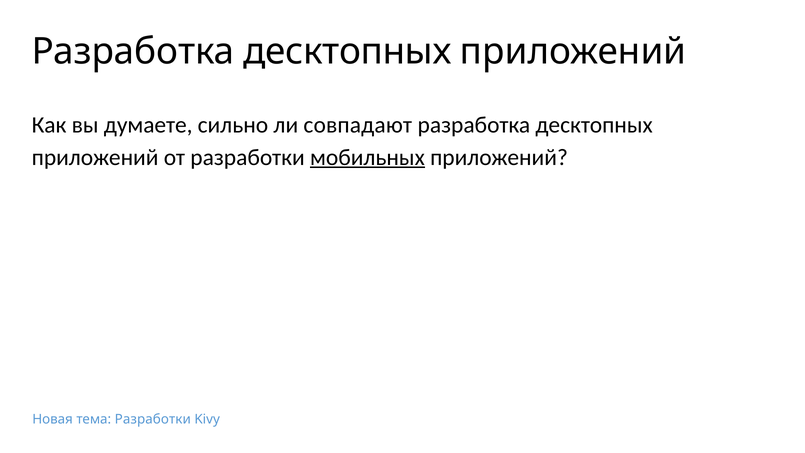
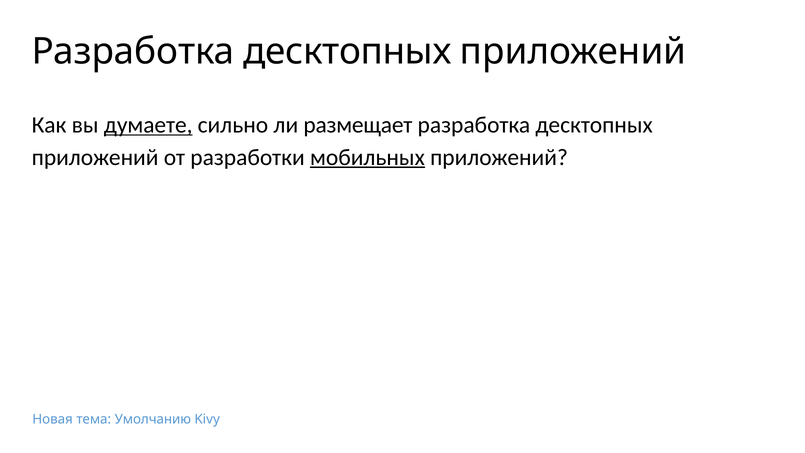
думаете underline: none -> present (148, 125)
совпадают: совпадают -> размещает (358, 125)
тема Разработки: Разработки -> Умолчанию (153, 419)
